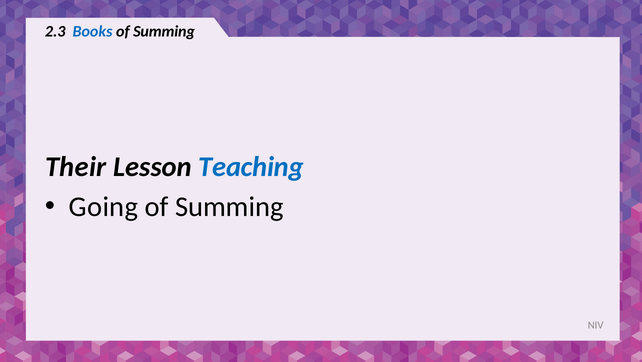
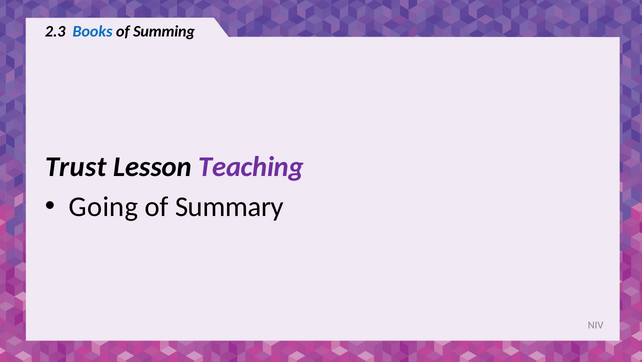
Their: Their -> Trust (76, 167)
Teaching colour: blue -> purple (251, 167)
Summing: Summing -> Summary (229, 207)
